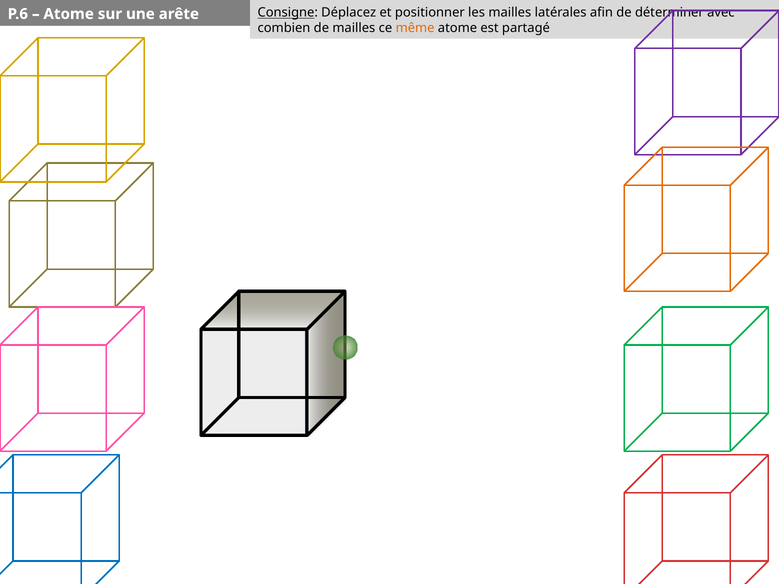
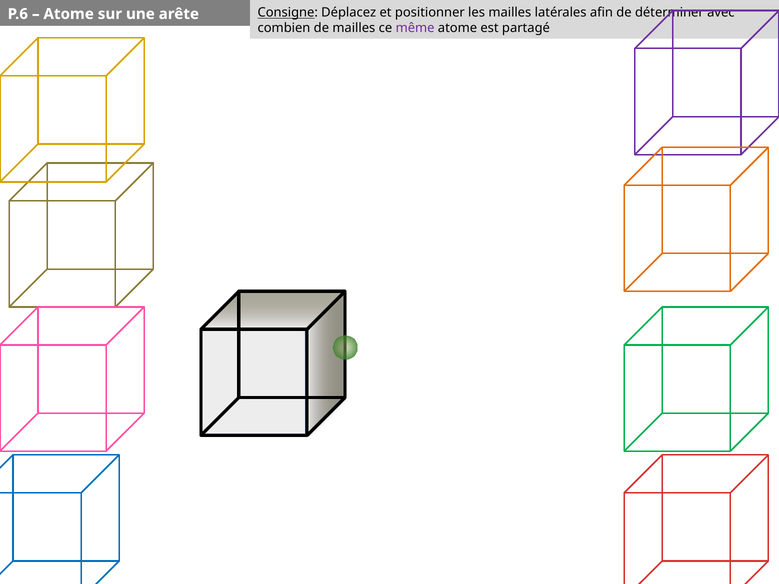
même colour: orange -> purple (415, 28)
